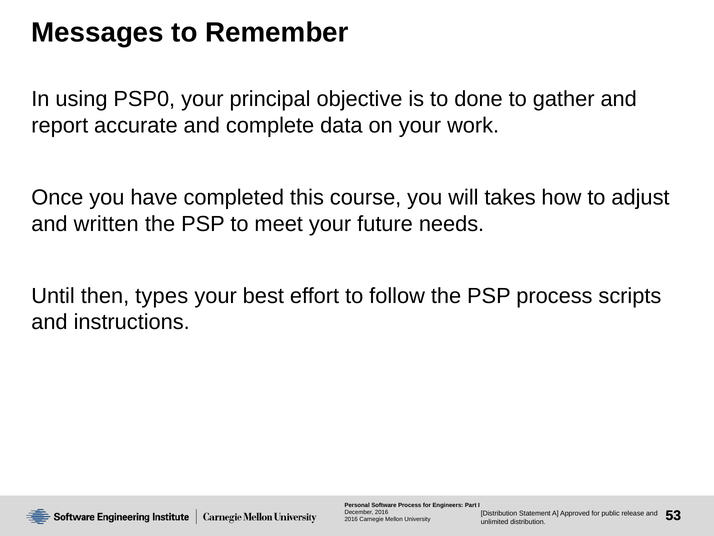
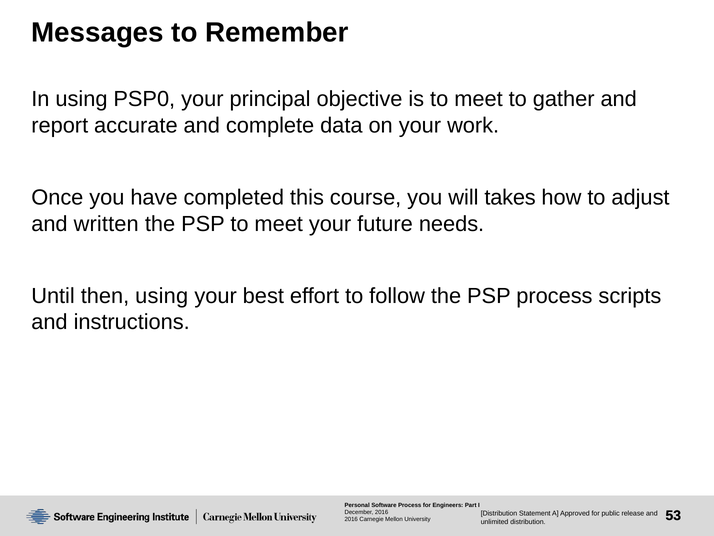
is to done: done -> meet (479, 99)
then types: types -> using (162, 296)
